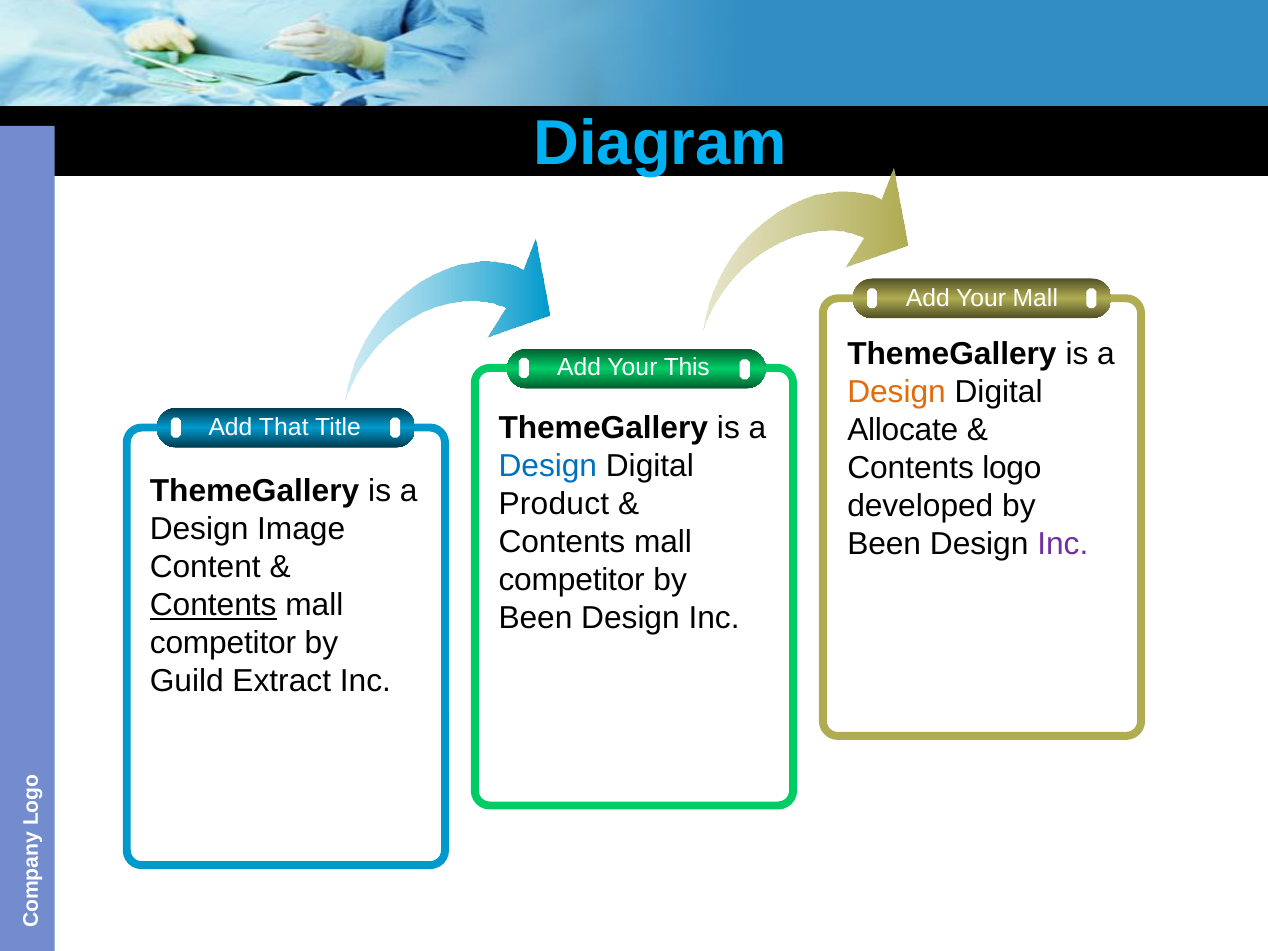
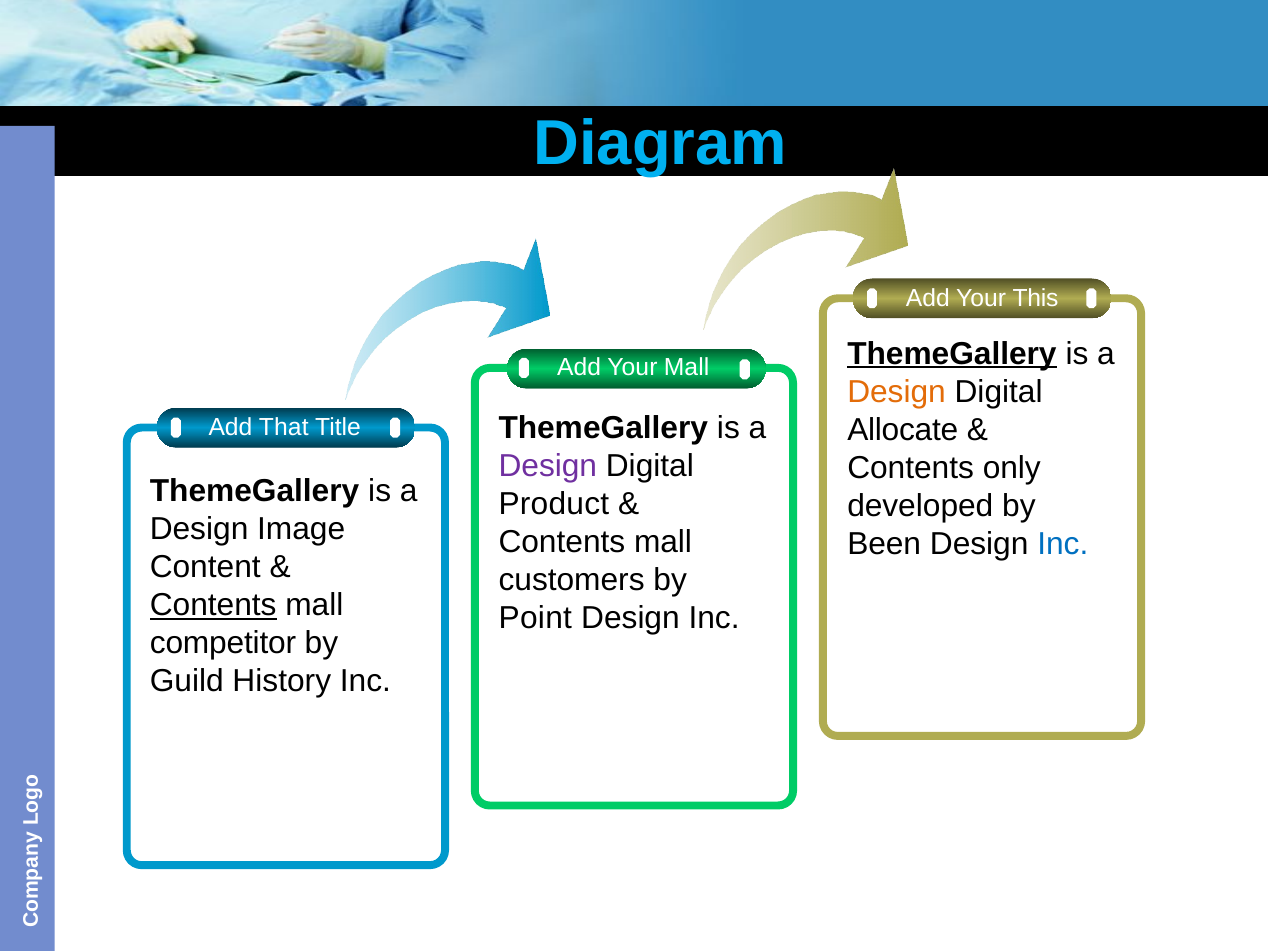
Your Mall: Mall -> This (1035, 299)
ThemeGallery underline: none -> present (952, 354)
Your This: This -> Mall (687, 368)
Design colour: blue -> purple (548, 466)
logo: logo -> only (1012, 468)
Inc colour: purple -> blue (1063, 544)
competitor: competitor -> customers (572, 580)
Been: Been -> Point (535, 618)
Extract: Extract -> History (282, 681)
